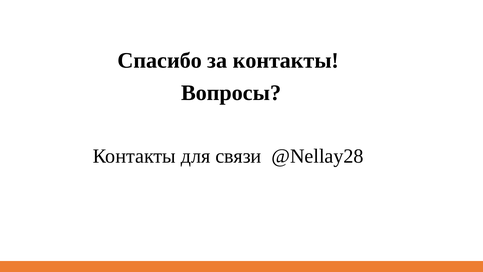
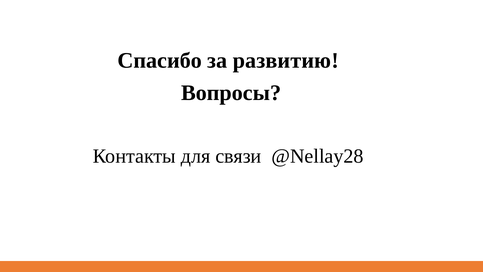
за контакты: контакты -> развитию (286, 60)
